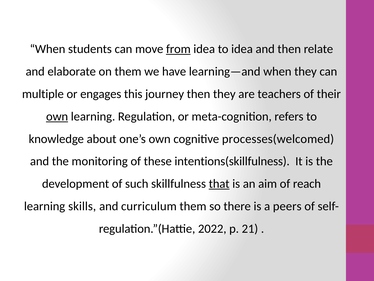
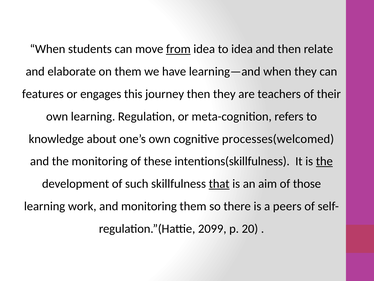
multiple: multiple -> features (43, 94)
own underline: present -> none (57, 116)
the underline: none -> present (324, 161)
reach: reach -> those (307, 184)
skills: skills -> work (82, 206)
and curriculum: curriculum -> monitoring (149, 206)
2022: 2022 -> 2099 (212, 228)
21: 21 -> 20 (250, 228)
